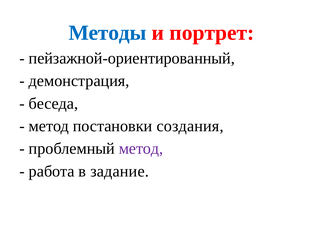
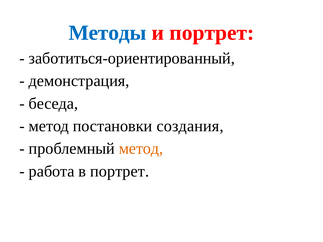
пейзажной-ориентированный: пейзажной-ориентированный -> заботиться-ориентированный (132, 58)
метод colour: purple -> orange (141, 149)
в задание: задание -> портрет (120, 171)
